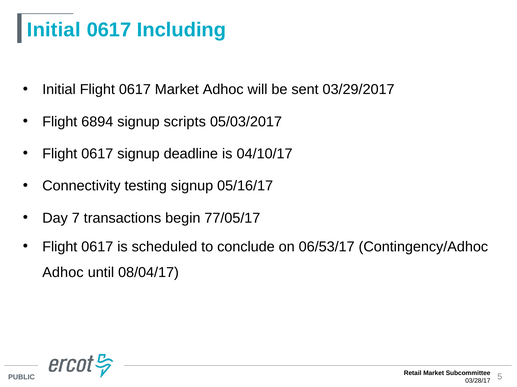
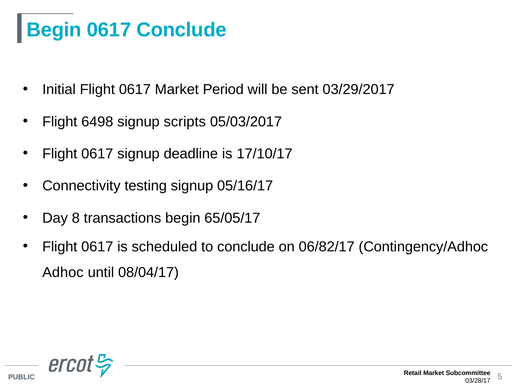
Initial: Initial -> Begin (54, 30)
0617 Including: Including -> Conclude (182, 30)
Market Adhoc: Adhoc -> Period (223, 90)
6894: 6894 -> 6498 (97, 122)
04/10/17: 04/10/17 -> 17/10/17 (265, 154)
7: 7 -> 8 (76, 218)
77/05/17: 77/05/17 -> 65/05/17 (232, 218)
06/53/17: 06/53/17 -> 06/82/17 (327, 247)
